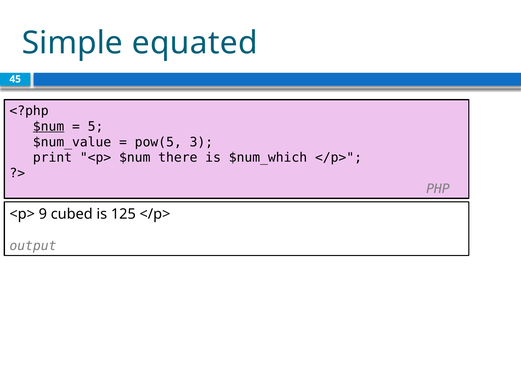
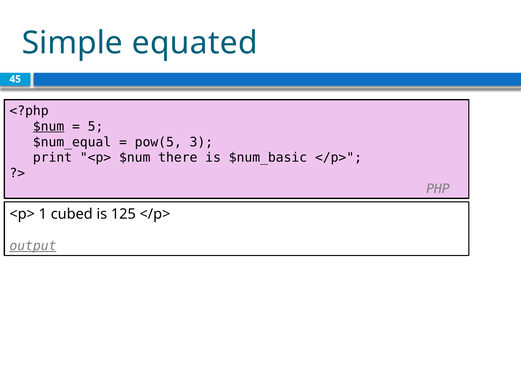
$num_value: $num_value -> $num_equal (72, 142)
$num_which: $num_which -> $num_basic (268, 158)
9: 9 -> 1 (43, 214)
output underline: none -> present (33, 246)
